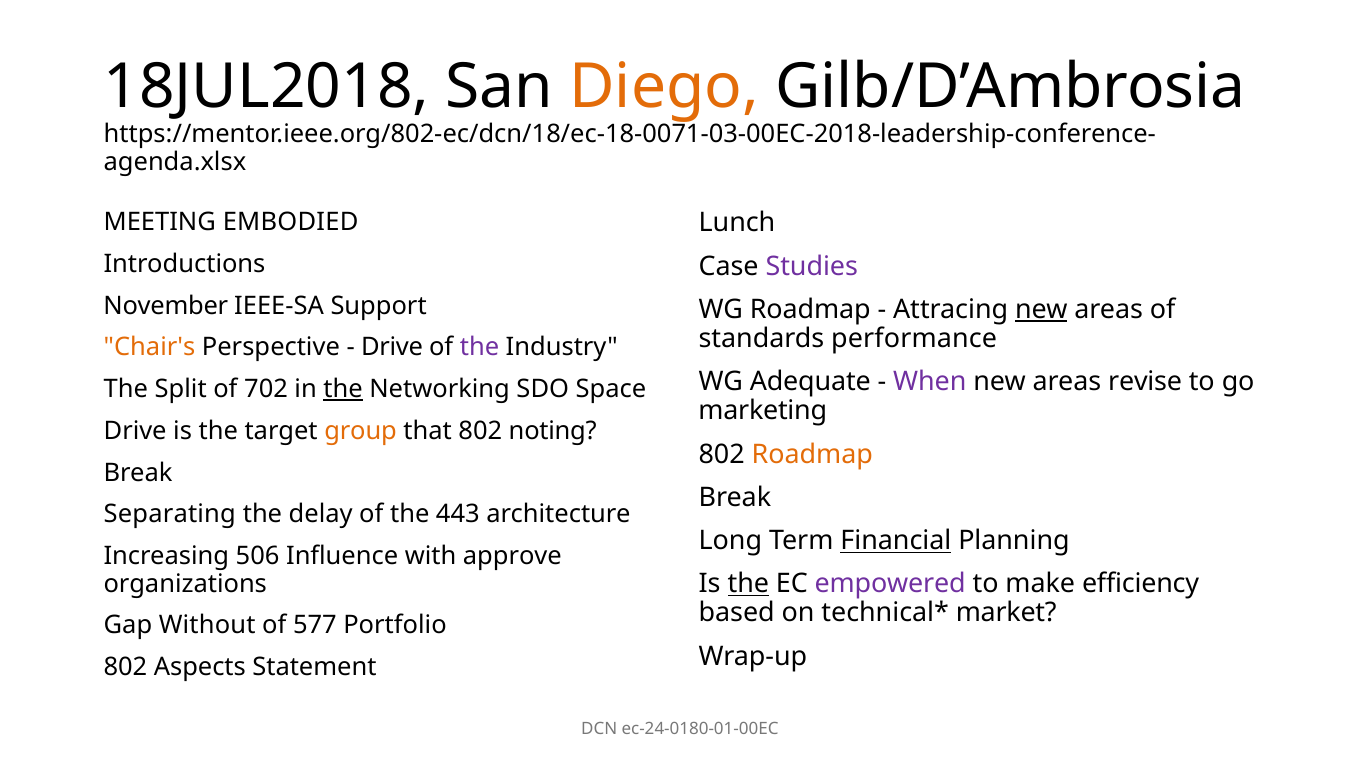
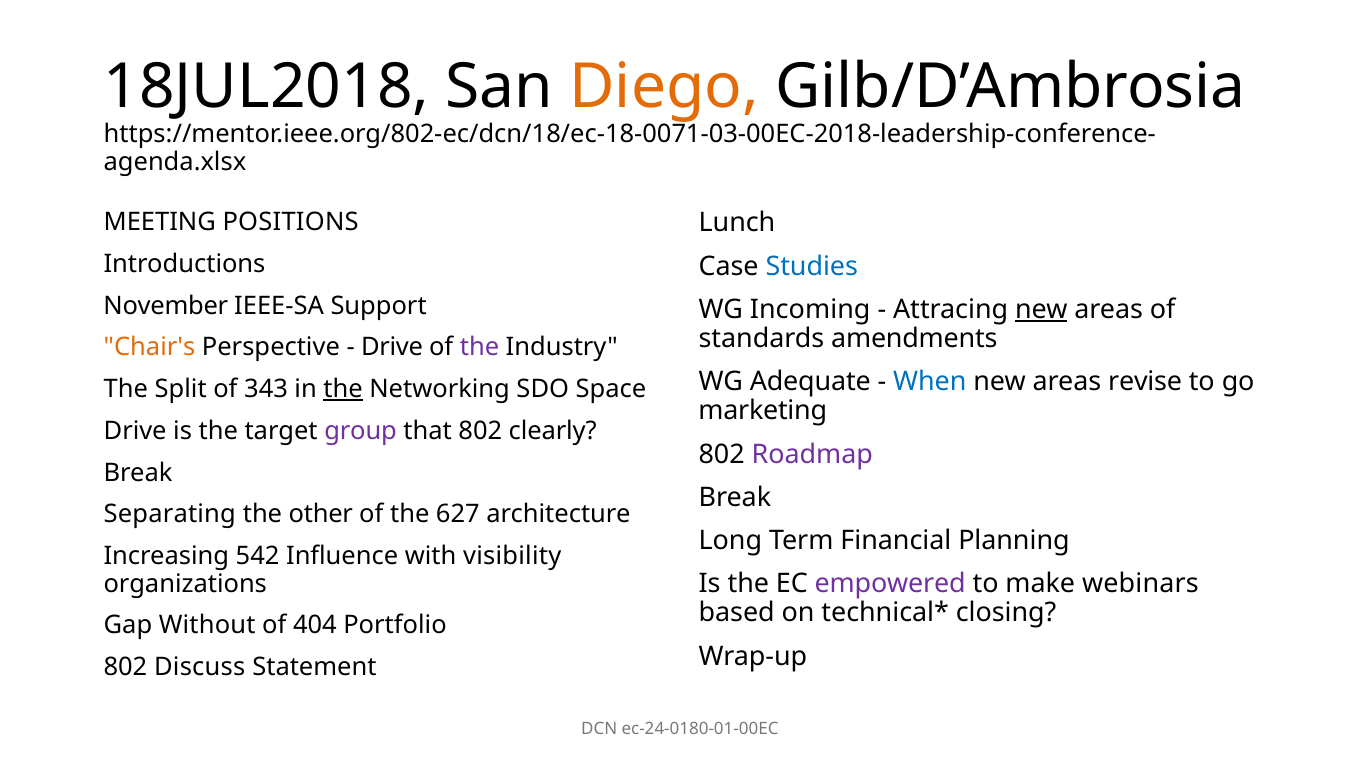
EMBODIED: EMBODIED -> POSITIONS (291, 222)
Studies colour: purple -> blue (812, 266)
WG Roadmap: Roadmap -> Incoming (810, 310)
performance: performance -> amendments (914, 339)
When colour: purple -> blue (930, 382)
702: 702 -> 343 (266, 389)
group colour: orange -> purple (361, 431)
noting: noting -> clearly (553, 431)
Roadmap colour: orange -> purple (812, 454)
delay: delay -> other (321, 514)
443: 443 -> 627 (458, 514)
Financial underline: present -> none (896, 541)
506: 506 -> 542 (258, 556)
approve: approve -> visibility (512, 556)
the underline: present -> none (748, 584)
efficiency: efficiency -> webinars (1140, 584)
market: market -> closing (1006, 613)
577: 577 -> 404 (315, 625)
Aspects: Aspects -> Discuss (200, 667)
